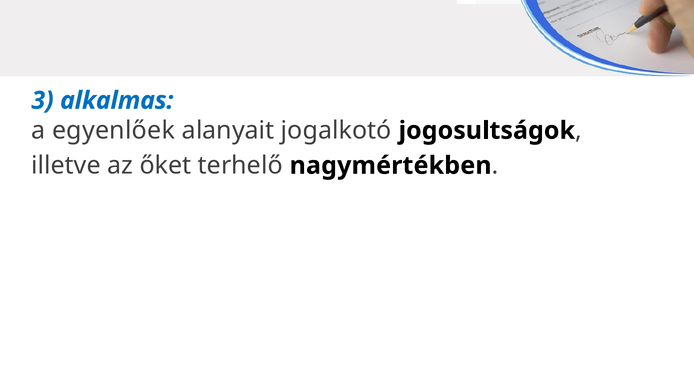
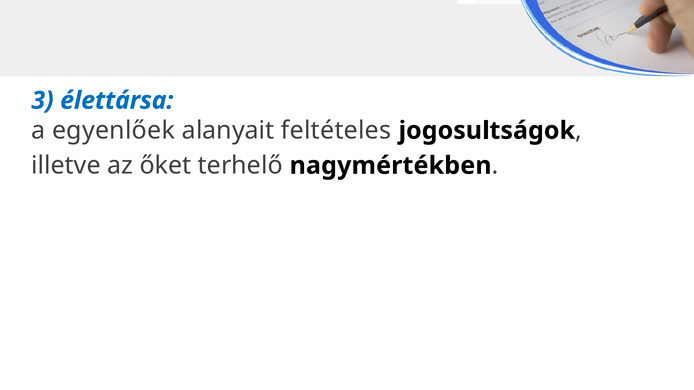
alkalmas: alkalmas -> élettársa (117, 101)
jogalkotó: jogalkotó -> feltételes (336, 131)
